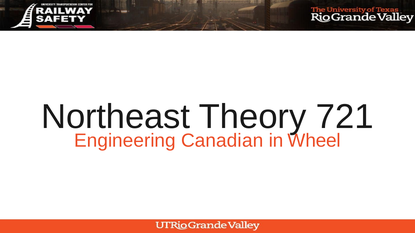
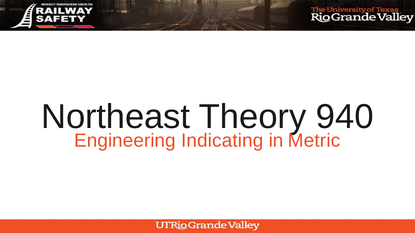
721: 721 -> 940 (345, 117)
Canadian: Canadian -> Indicating (222, 141)
Wheel: Wheel -> Metric (314, 141)
